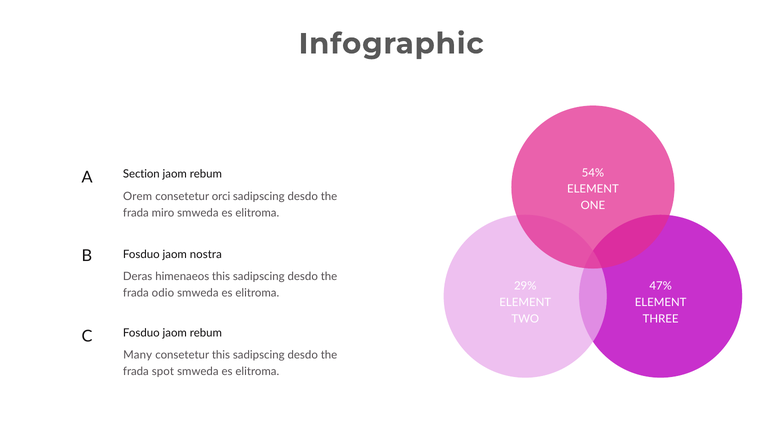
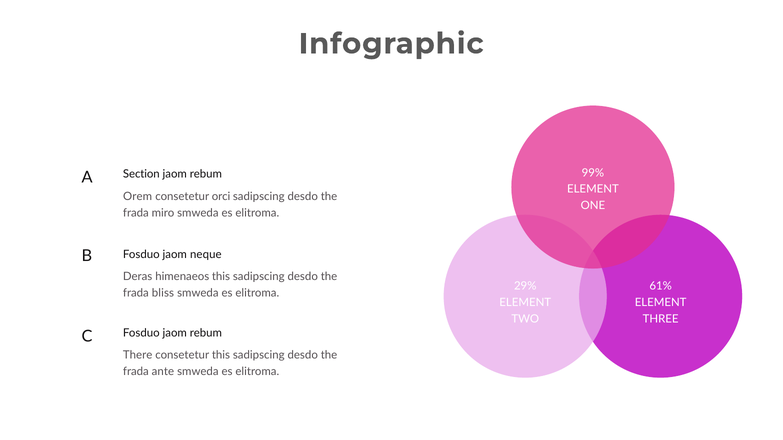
54%: 54% -> 99% (593, 173)
nostra: nostra -> neque (206, 255)
47%: 47% -> 61% (661, 286)
odio: odio -> bliss (163, 293)
Many: Many -> There (138, 356)
spot: spot -> ante (163, 372)
